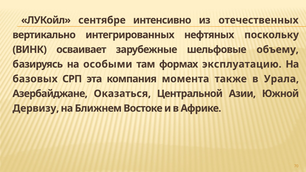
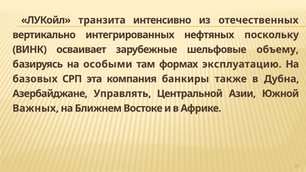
сентябре: сентябре -> транзита (102, 20)
момента: момента -> банкиры (185, 79)
Урала: Урала -> Дубна (282, 79)
Оказаться: Оказаться -> Управлять (122, 94)
Дервизу: Дервизу -> Важных (36, 108)
